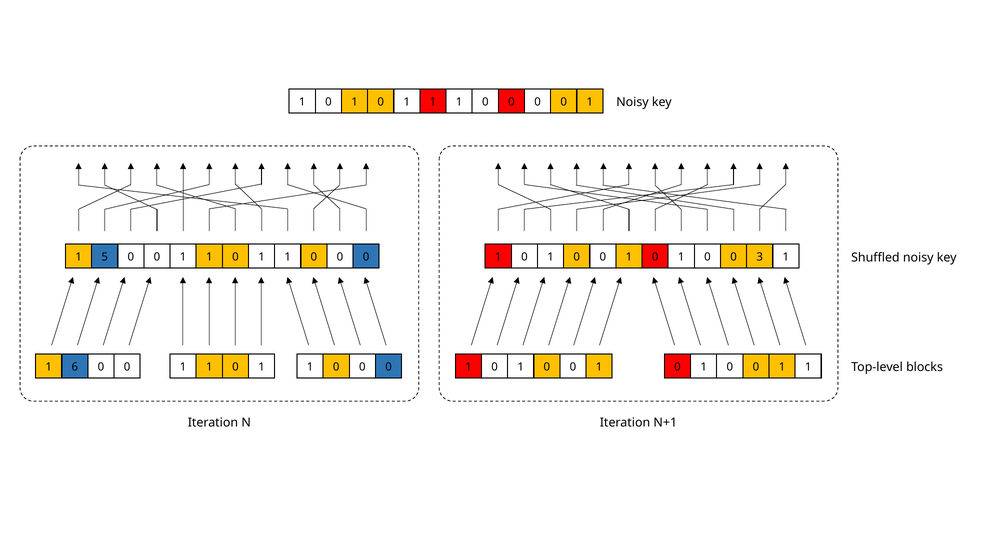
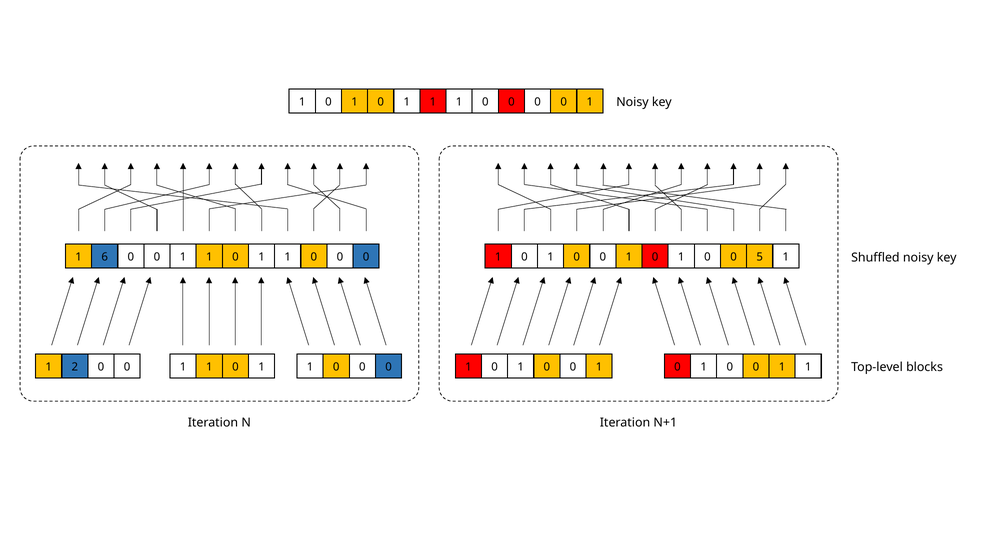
5: 5 -> 6 (105, 257)
3: 3 -> 5 (760, 257)
6: 6 -> 2 (75, 367)
